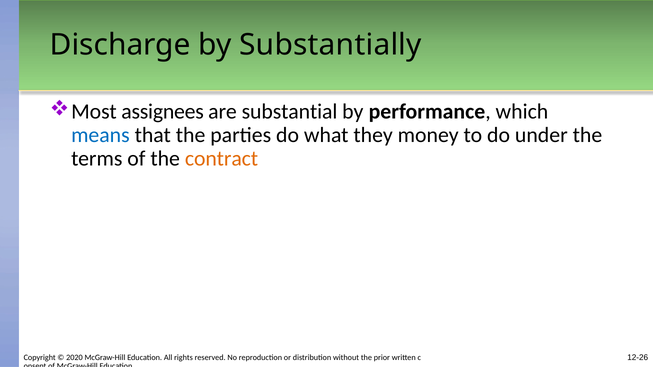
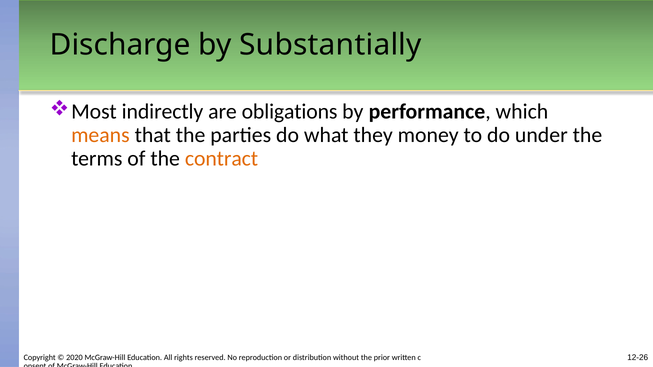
assignees: assignees -> indirectly (163, 112)
substantial: substantial -> obligations (290, 112)
means colour: blue -> orange (100, 135)
